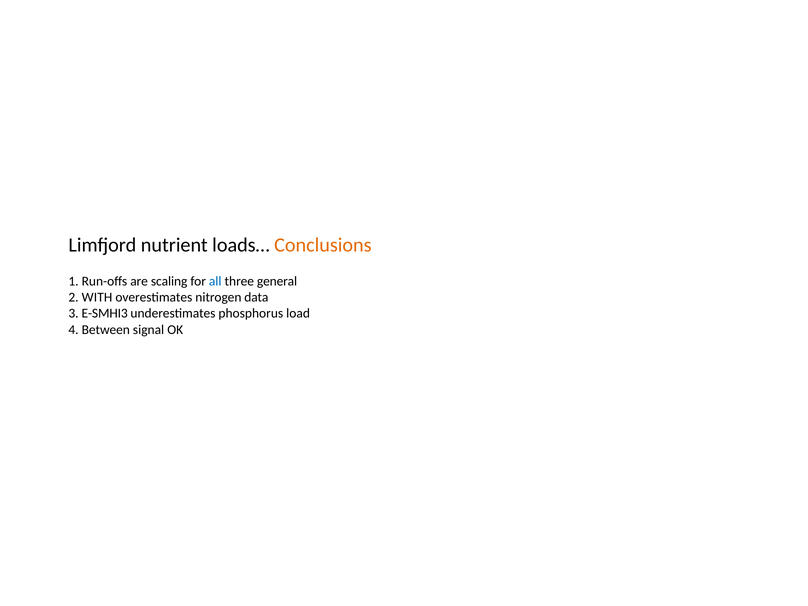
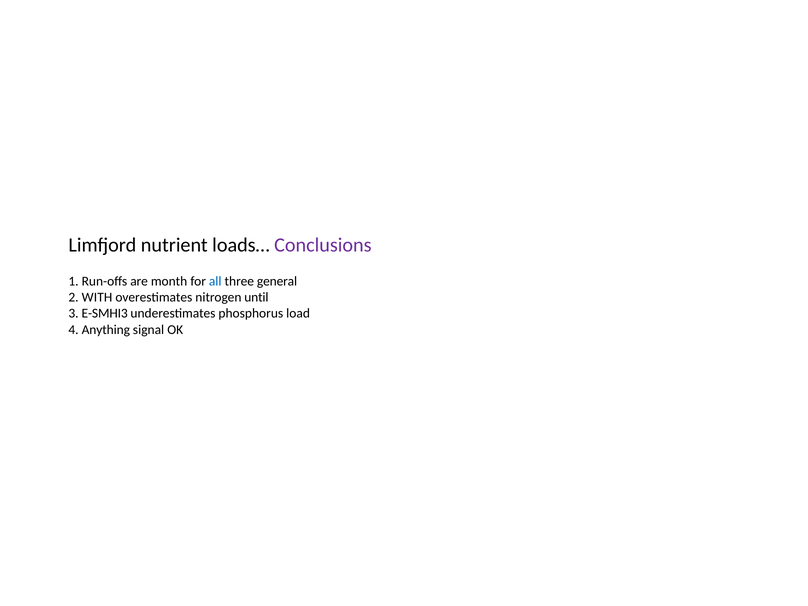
Conclusions colour: orange -> purple (323, 245)
scaling: scaling -> month (169, 281)
data: data -> until (256, 297)
Between: Between -> Anything (106, 330)
